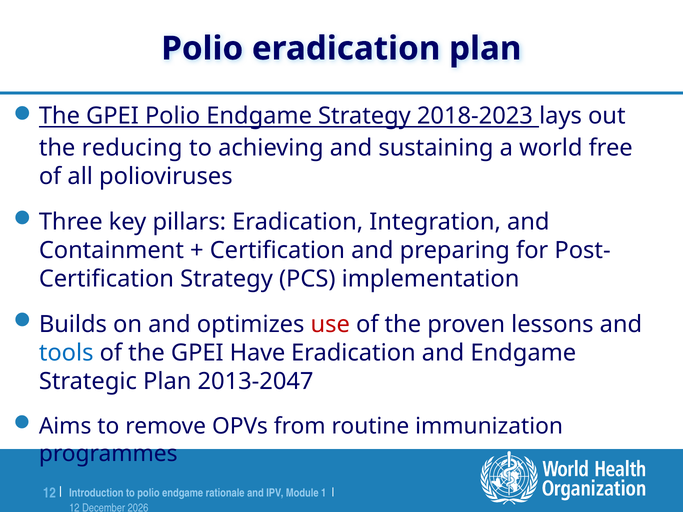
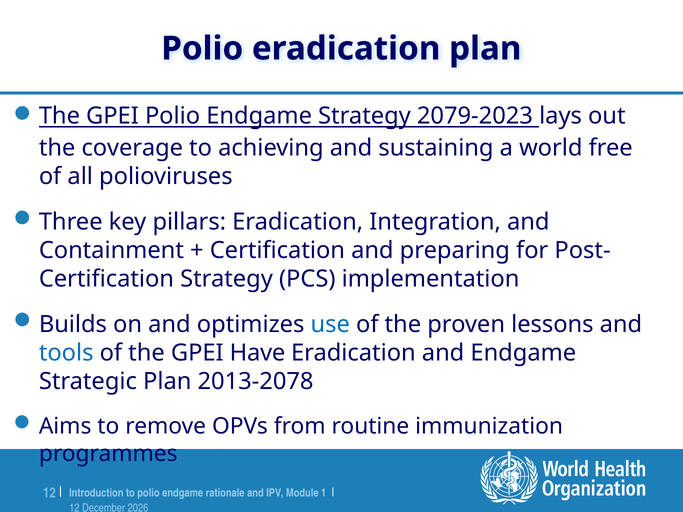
2018-2023: 2018-2023 -> 2079-2023 (475, 116)
reducing: reducing -> coverage (132, 148)
use colour: red -> blue (330, 325)
2013-2047: 2013-2047 -> 2013-2078 (256, 382)
